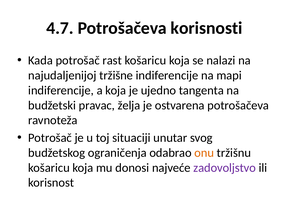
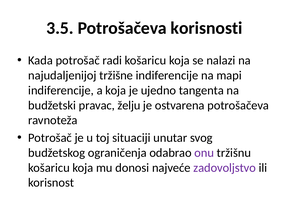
4.7: 4.7 -> 3.5 (60, 28)
rast: rast -> radi (112, 60)
želja: želja -> želju (129, 105)
onu colour: orange -> purple (204, 153)
